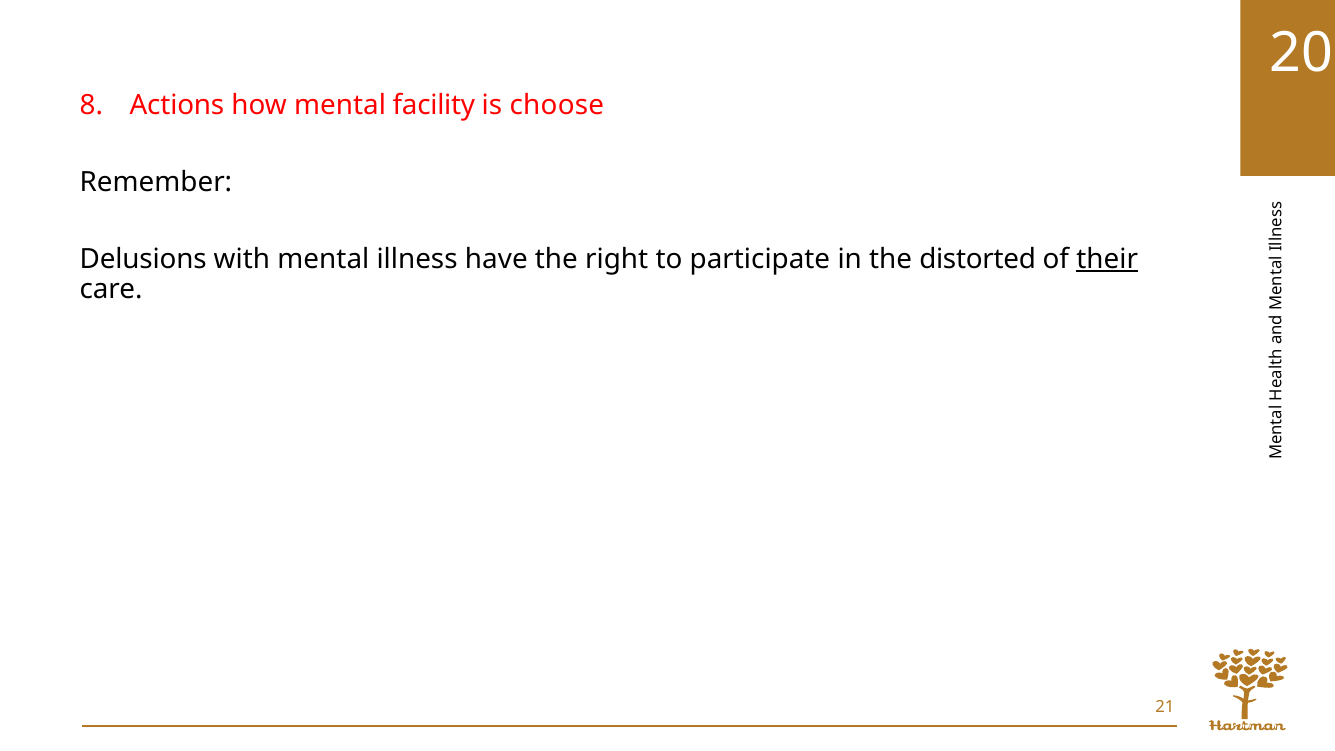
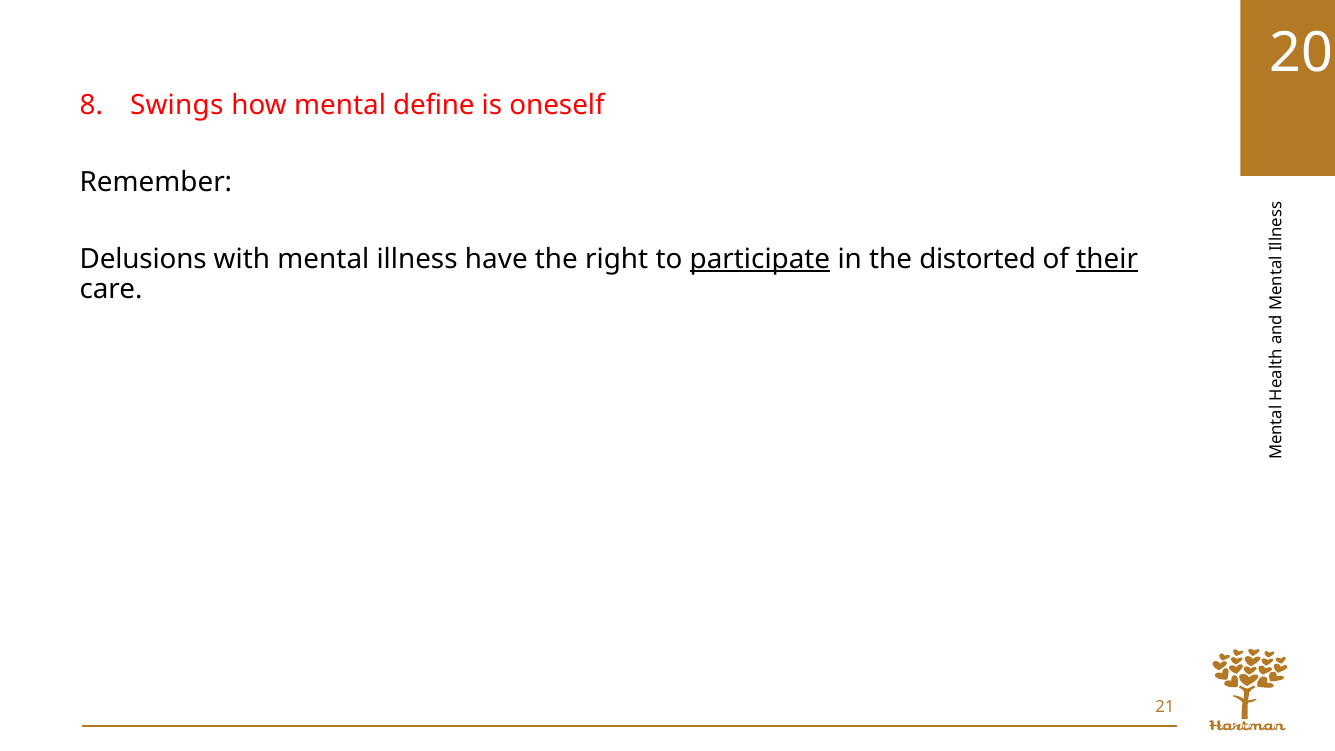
Actions: Actions -> Swings (177, 105)
facility: facility -> define (434, 105)
choose: choose -> oneself (557, 105)
participate underline: none -> present (760, 259)
